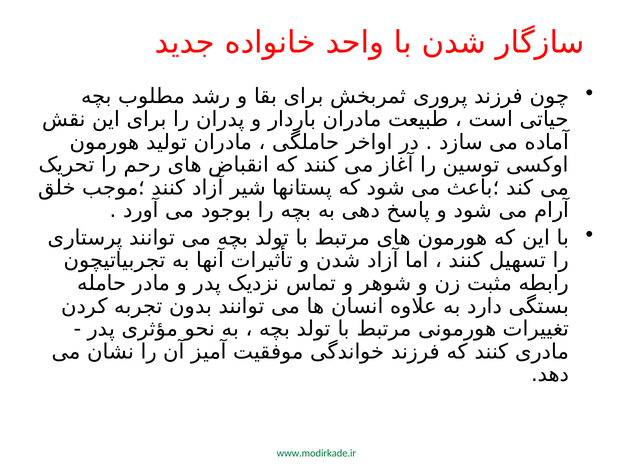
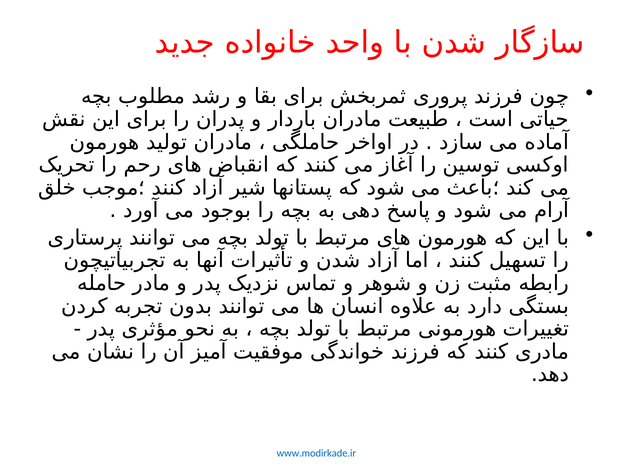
www.modirkade.ir colour: green -> blue (316, 453)
